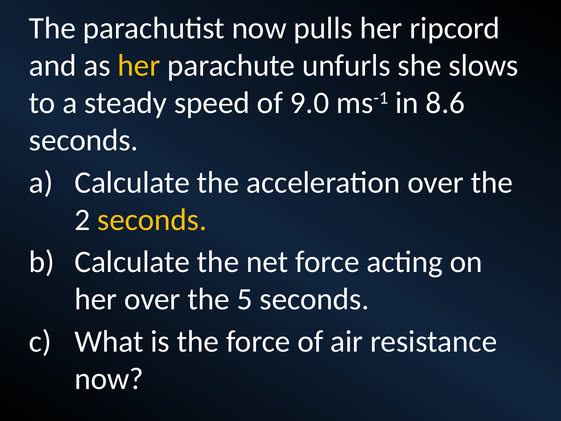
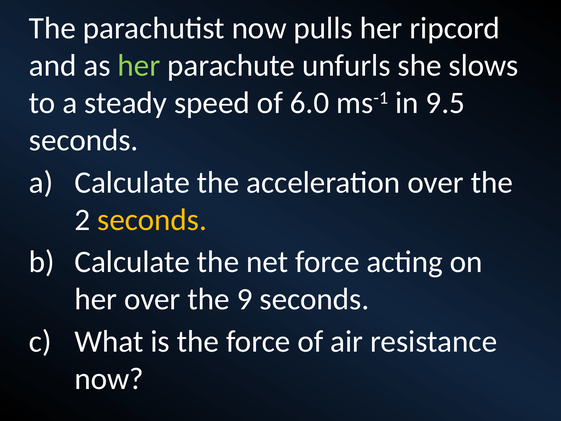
her colour: yellow -> light green (139, 65)
9.0: 9.0 -> 6.0 (310, 103)
8.6: 8.6 -> 9.5 (445, 103)
5: 5 -> 9 (245, 299)
